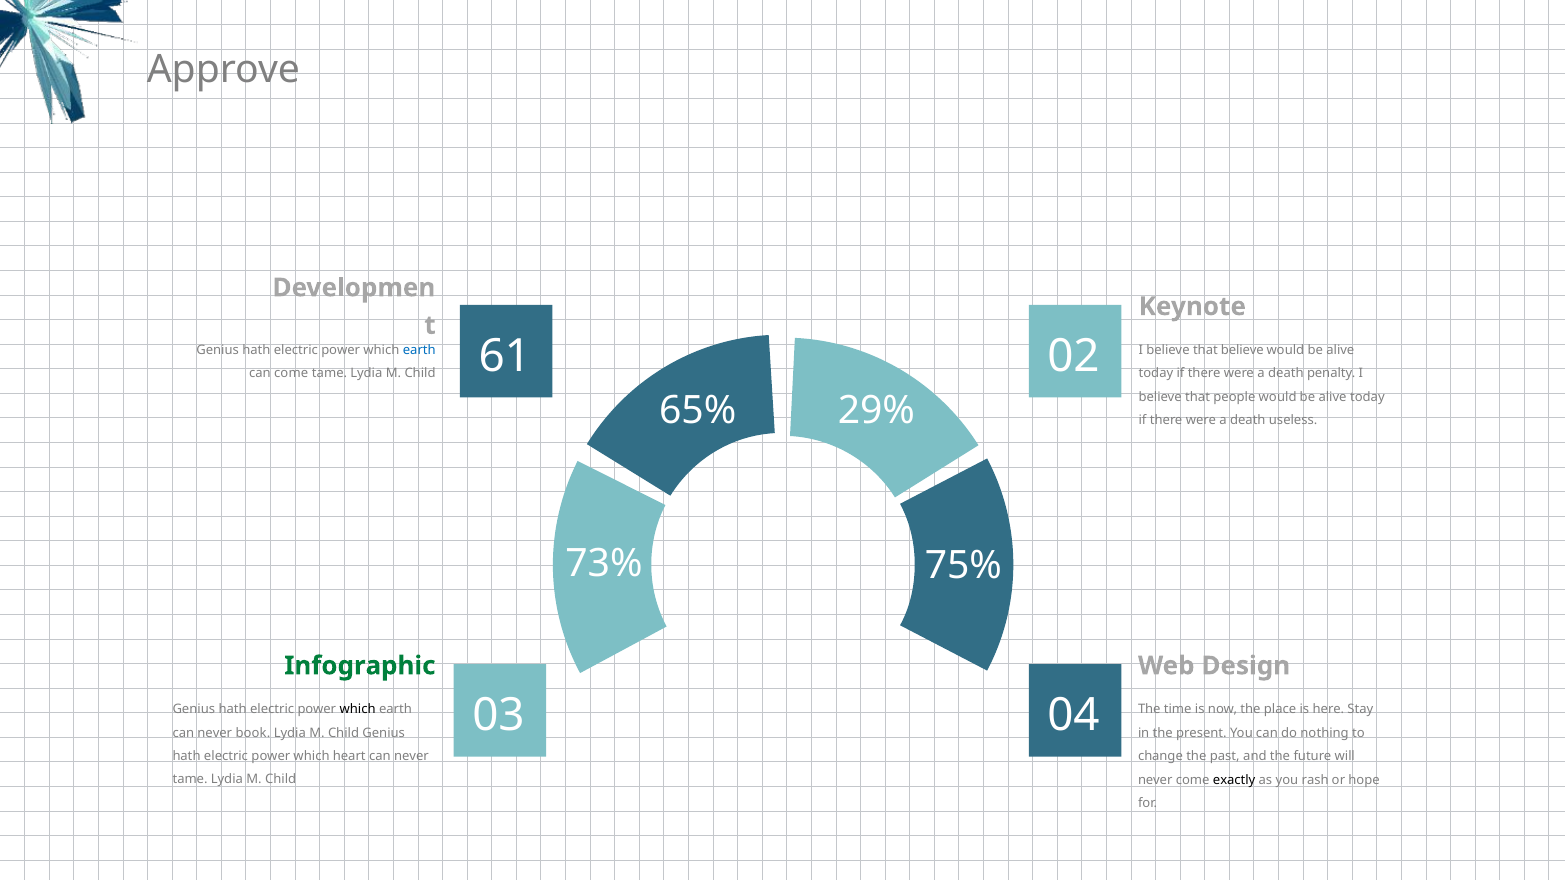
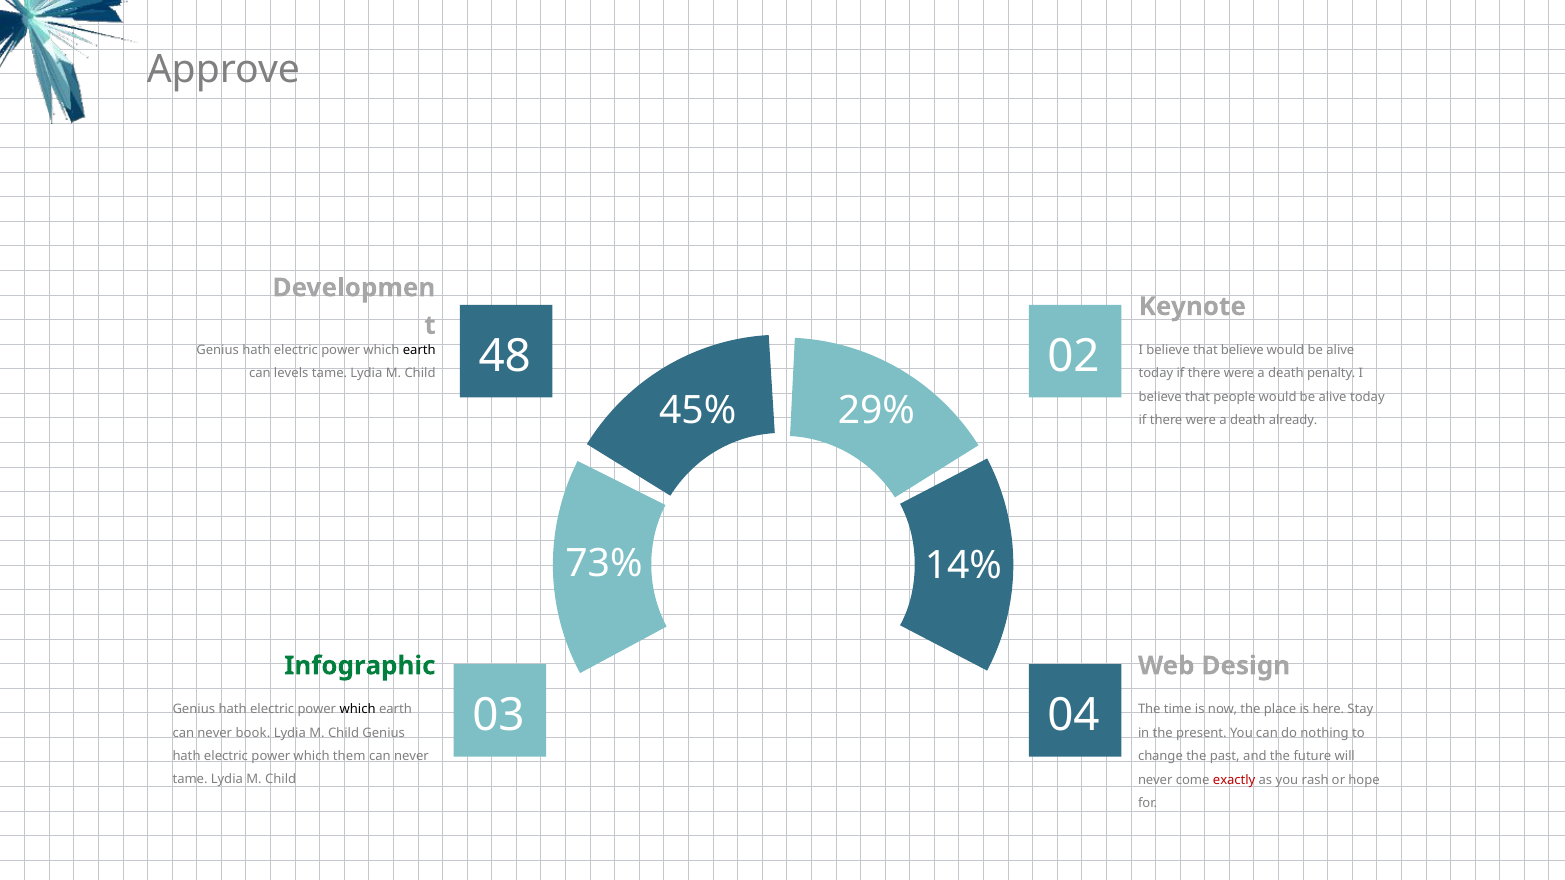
earth colour: blue -> black (419, 350)
can come: come -> levels (291, 374)
61: 61 -> 48 (505, 356)
65%: 65% -> 45% (698, 411)
useless: useless -> already (1293, 421)
75%: 75% -> 14% (963, 566)
heart: heart -> them (349, 757)
exactly colour: black -> red (1234, 780)
